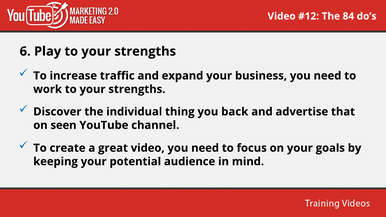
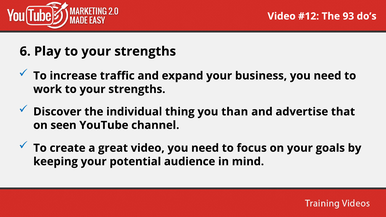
84: 84 -> 93 (348, 16)
back: back -> than (235, 112)
